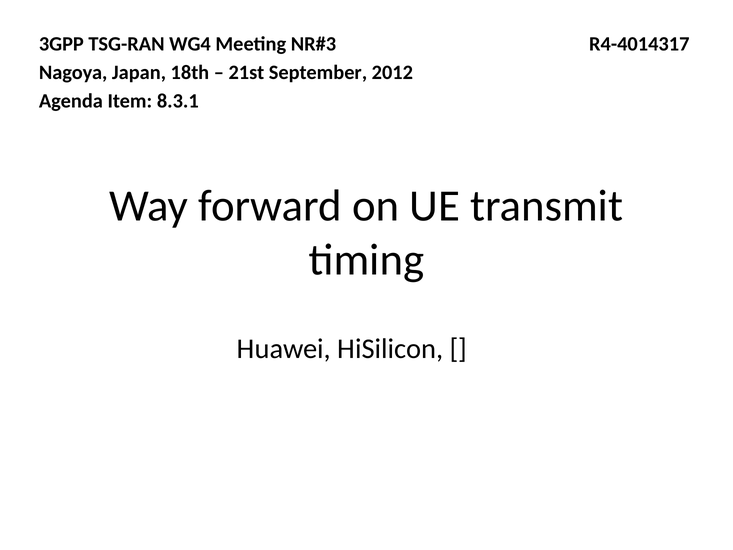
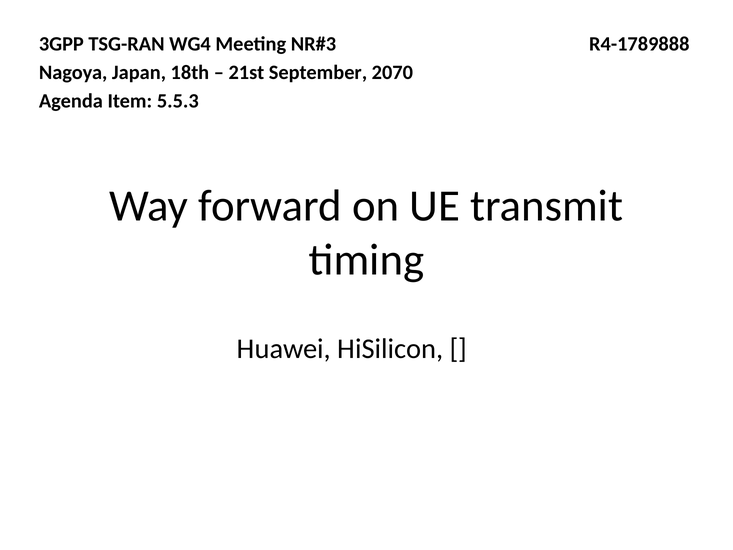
R4-4014317: R4-4014317 -> R4-1789888 (639, 44)
2012: 2012 -> 2070 (392, 72)
8.3.1: 8.3.1 -> 5.5.3 (178, 101)
